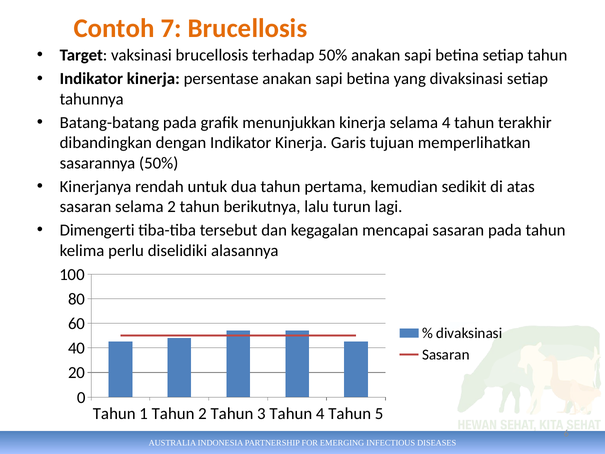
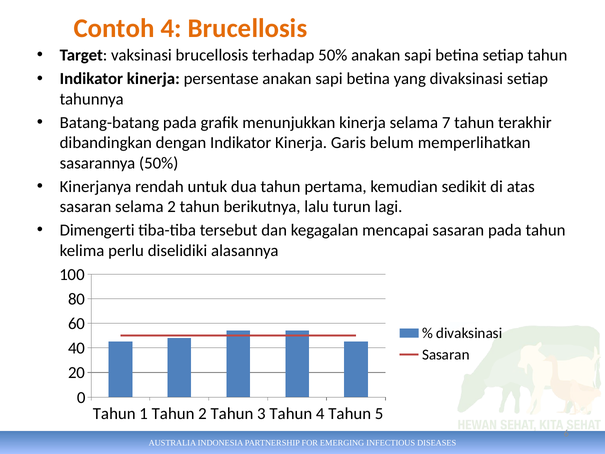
7: 7 -> 4 (171, 28)
4: 4 -> 7 (446, 123)
tujuan: tujuan -> belum (392, 143)
